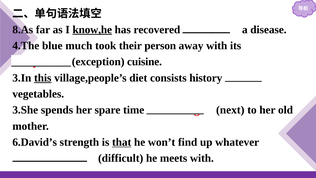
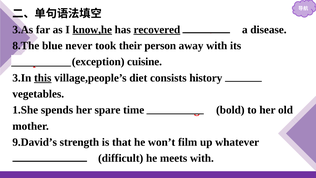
8.As: 8.As -> 3.As (23, 30)
recovered underline: none -> present (157, 30)
4.The: 4.The -> 8.The (26, 46)
much: much -> never (79, 46)
3.She: 3.She -> 1.She (25, 110)
next: next -> bold (230, 110)
6.David’s: 6.David’s -> 9.David’s (35, 142)
that underline: present -> none (122, 142)
find: find -> film (188, 142)
